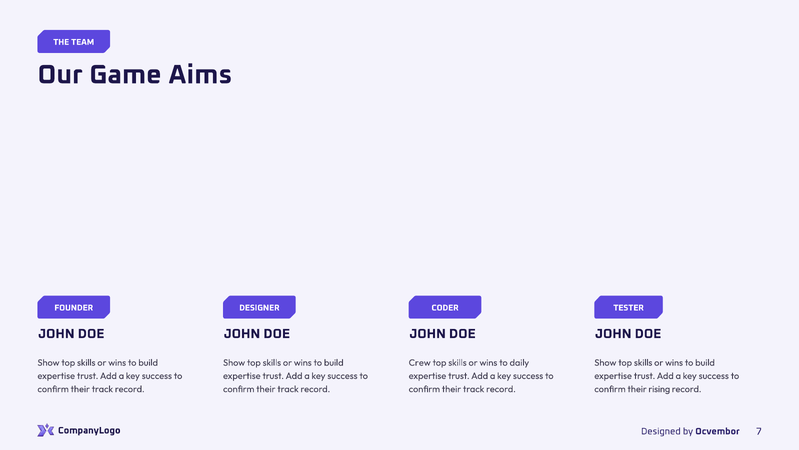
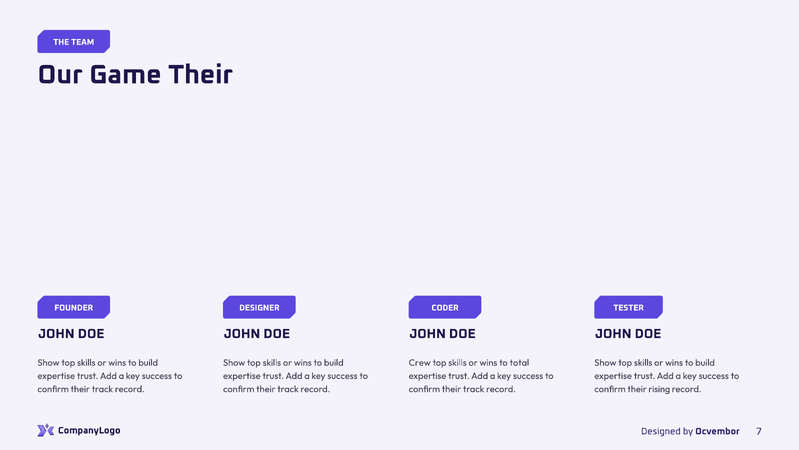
Game Aims: Aims -> Their (201, 74)
daily: daily -> total (519, 362)
